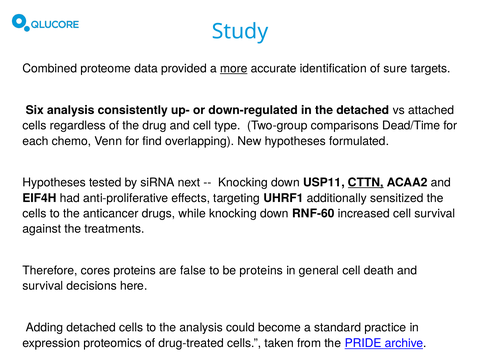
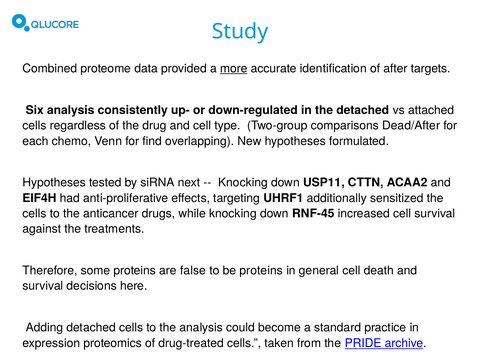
sure: sure -> after (395, 69)
Dead/Time: Dead/Time -> Dead/After (411, 126)
CTTN underline: present -> none (366, 182)
RNF-60: RNF-60 -> RNF-45 (313, 213)
cores: cores -> some (96, 270)
